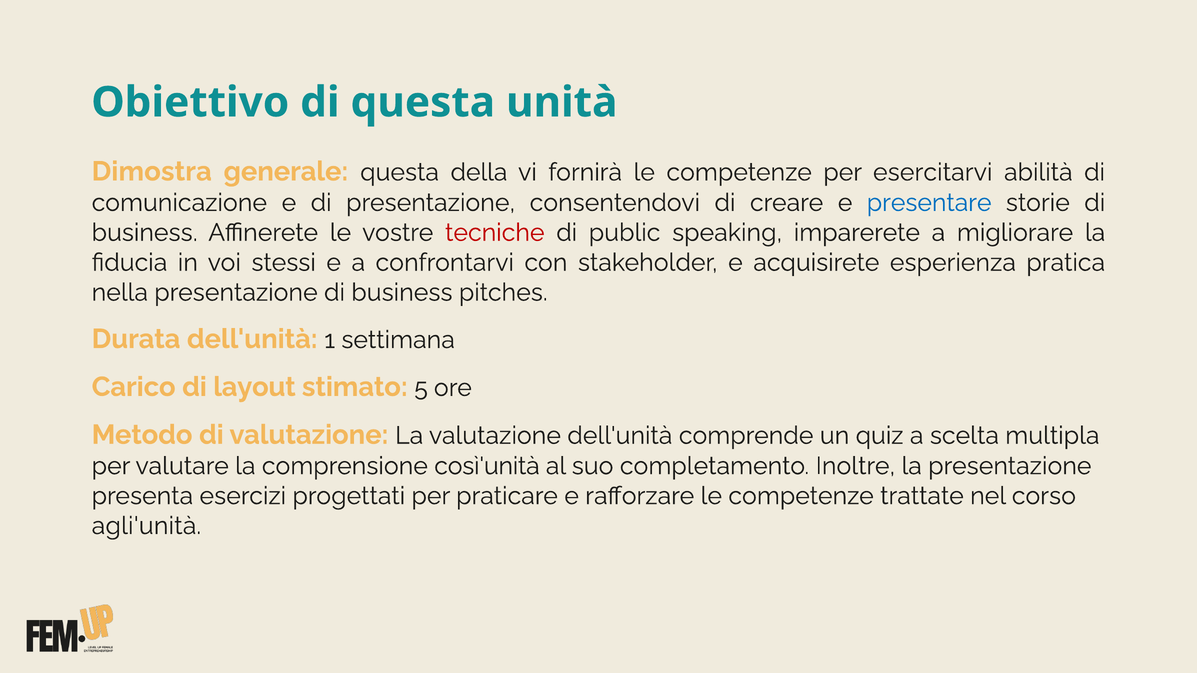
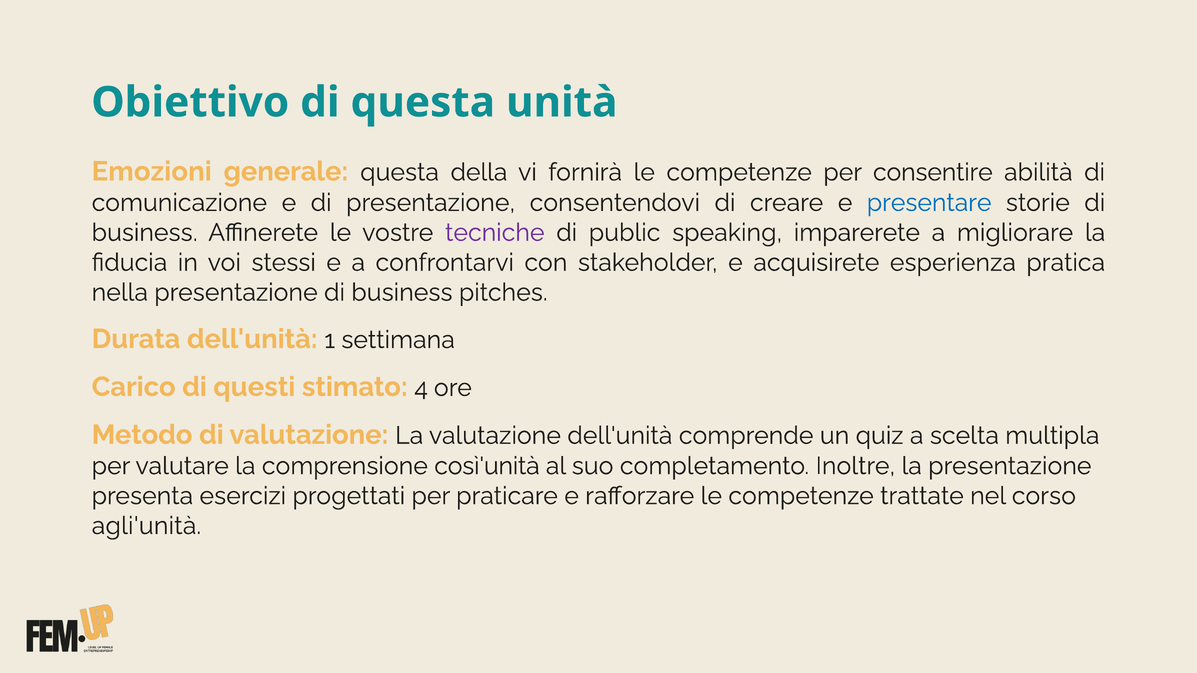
Dimostra: Dimostra -> Emozioni (152, 172)
esercitarvi: esercitarvi -> consentire (933, 172)
tecniche colour: red -> purple (495, 233)
layout: layout -> questi (254, 387)
5: 5 -> 4 (421, 388)
